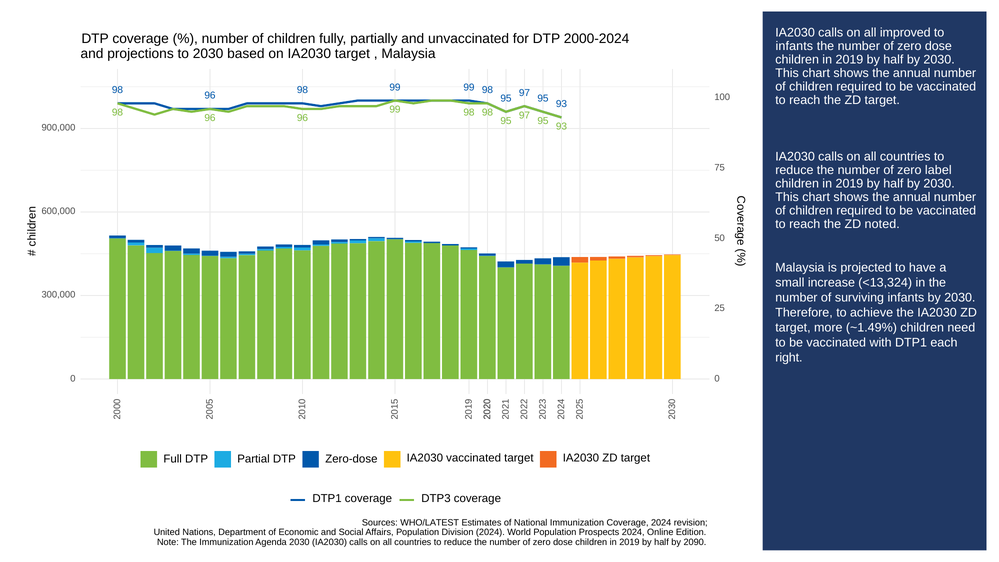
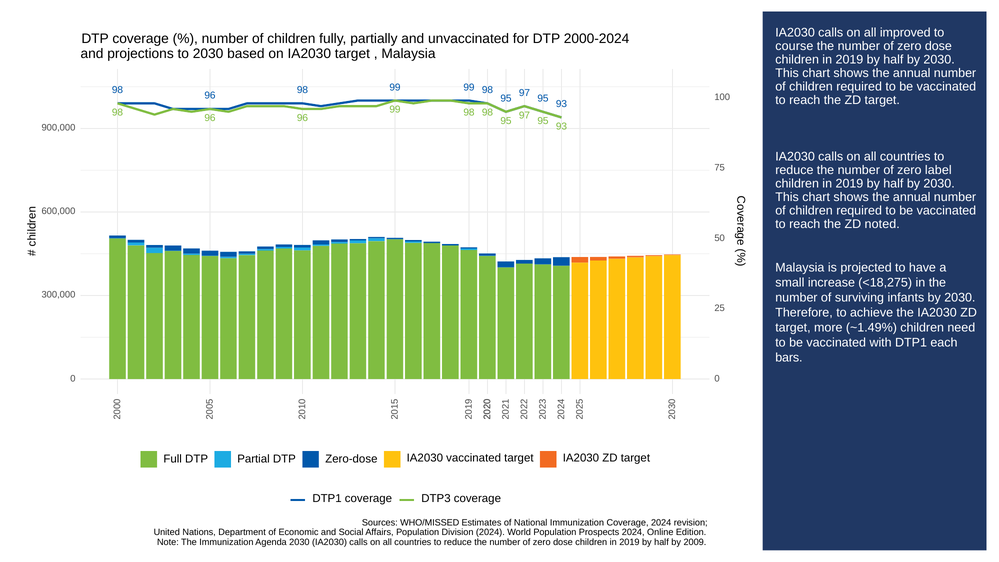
infants: infants -> course (794, 46)
<13,324: <13,324 -> <18,275 (885, 282)
right: right -> bars (789, 357)
WHO/LATEST: WHO/LATEST -> WHO/MISSED (430, 522)
2090: 2090 -> 2009 (695, 542)
